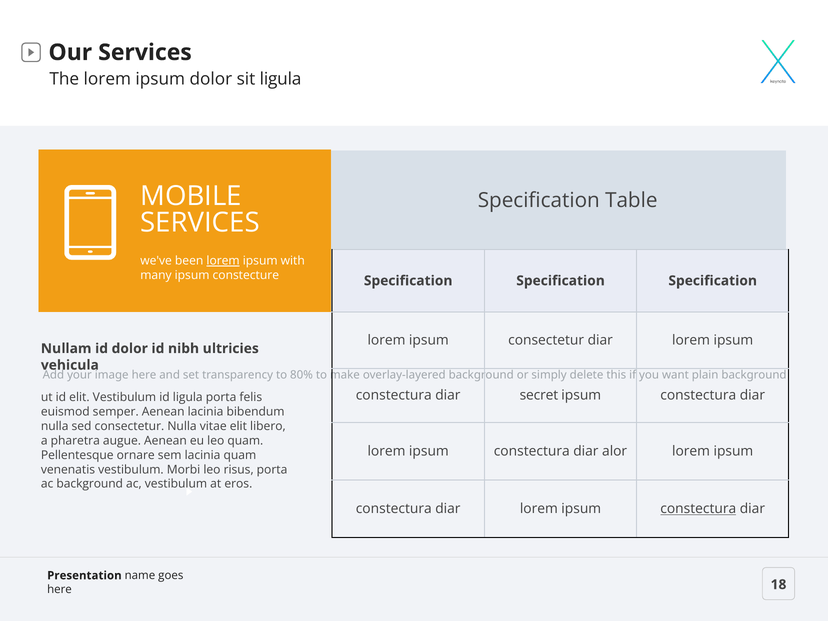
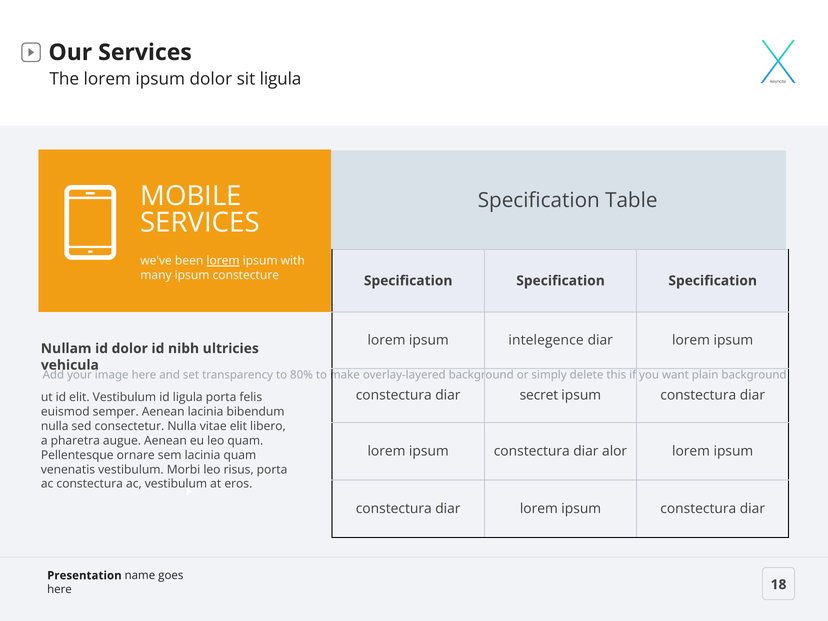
ipsum consectetur: consectetur -> intelegence (546, 340)
ac background: background -> constectura (90, 484)
constectura underline: present -> none (698, 509)
